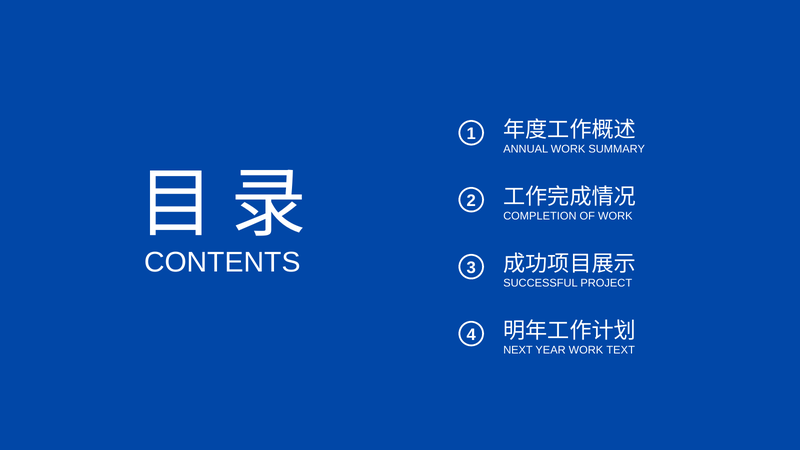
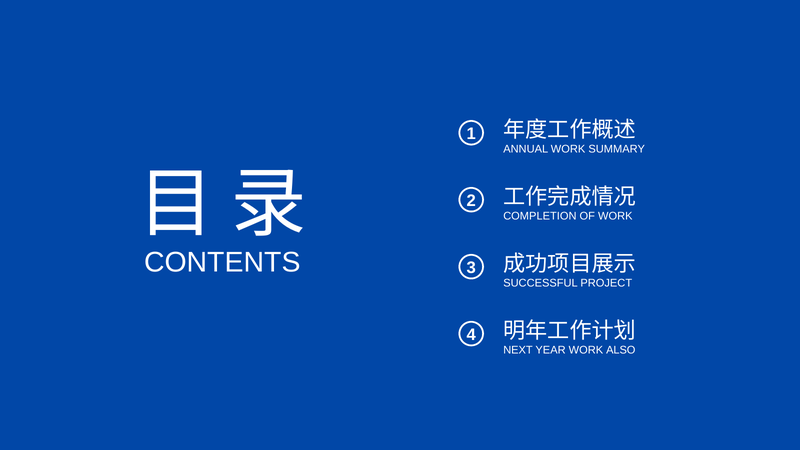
TEXT: TEXT -> ALSO (621, 350)
